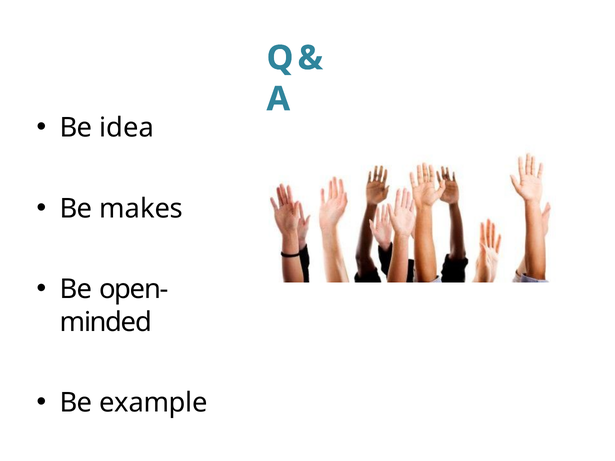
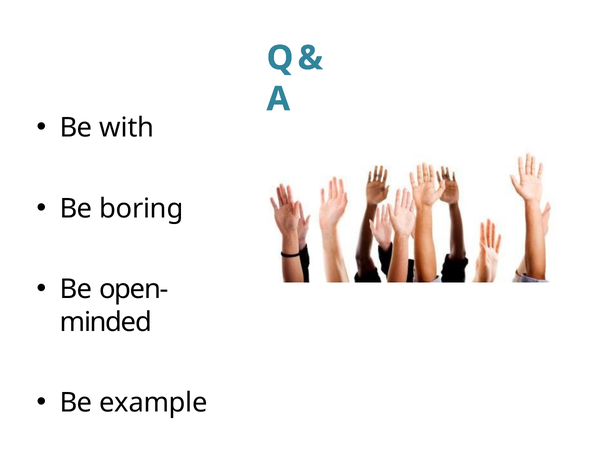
idea: idea -> with (127, 128)
makes: makes -> boring (141, 209)
